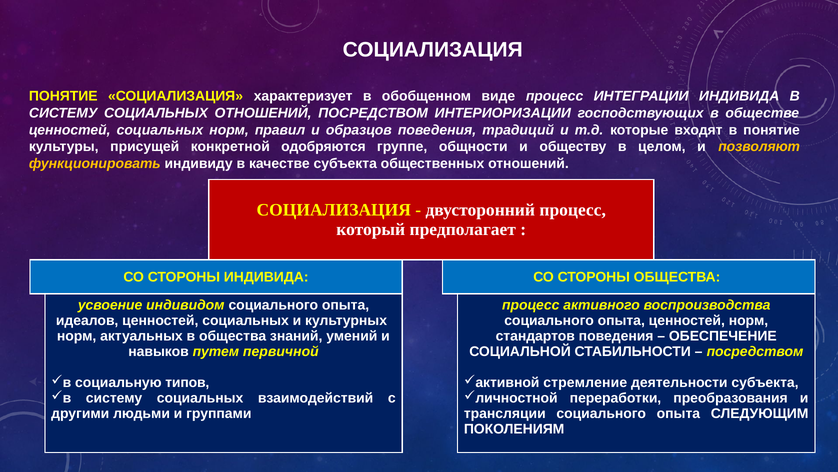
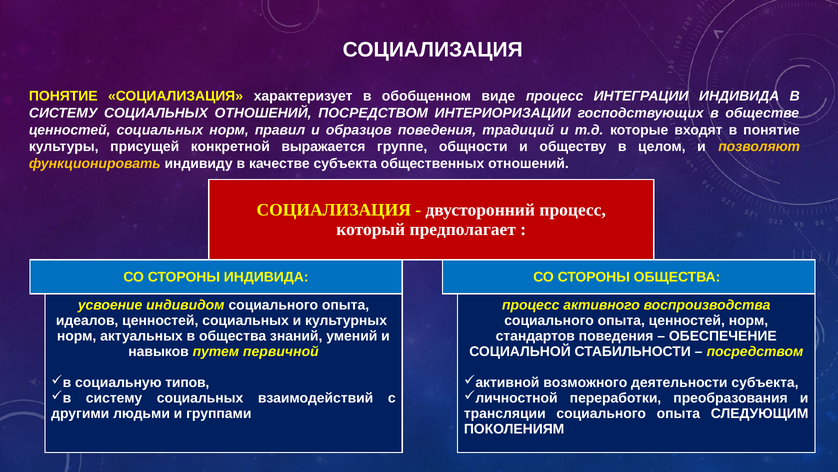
одобряются: одобряются -> выражается (323, 147)
стремление: стремление -> возможного (585, 382)
